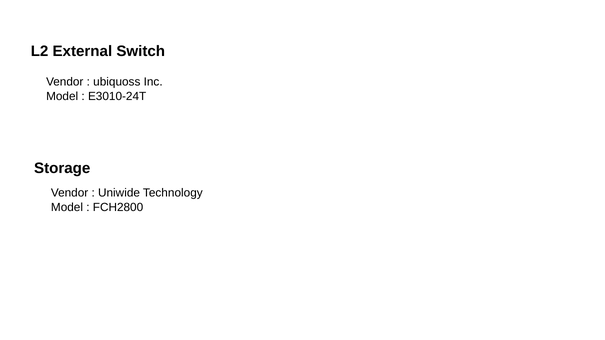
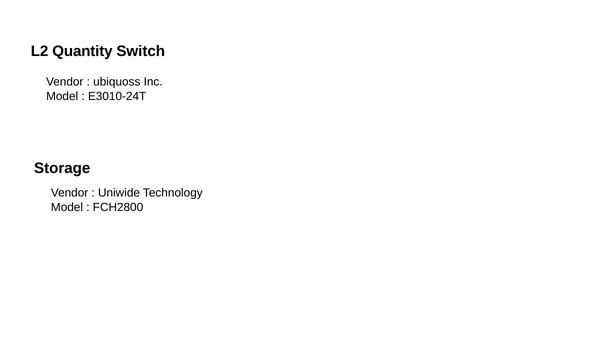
External: External -> Quantity (82, 51)
